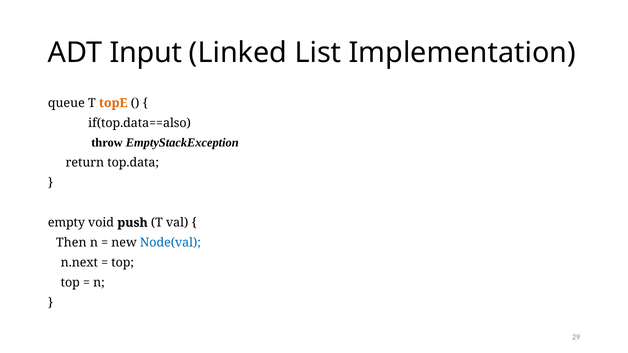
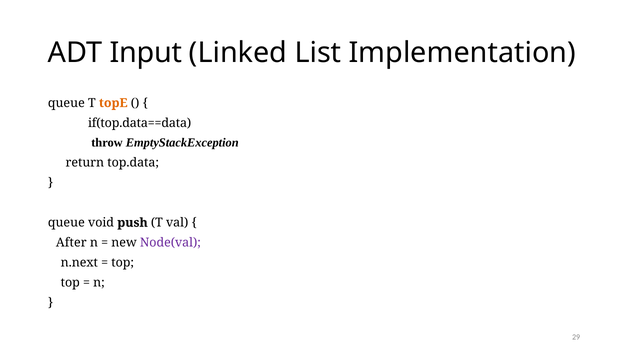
if(top.data==also: if(top.data==also -> if(top.data==data (140, 123)
empty: empty -> queue (66, 223)
Then: Then -> After (71, 243)
Node(val colour: blue -> purple (170, 243)
